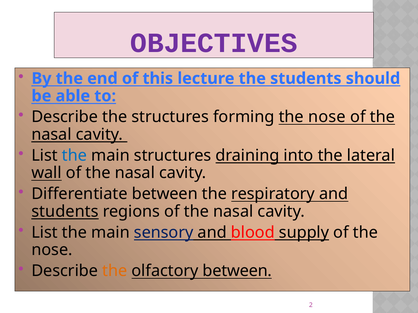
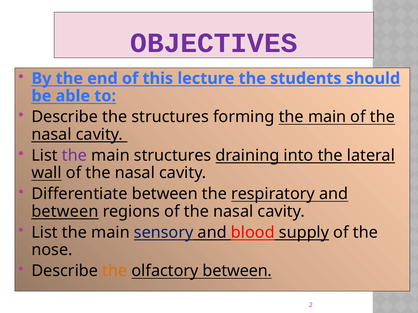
forming the nose: nose -> main (327, 117)
the colour: blue -> purple (74, 156)
students: students -> between (65, 212)
